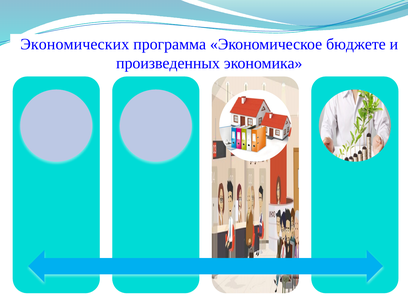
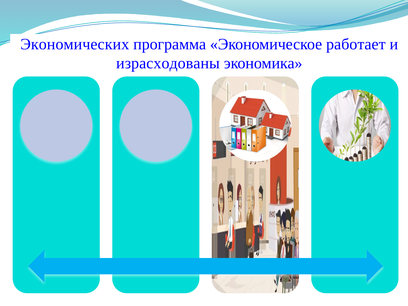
бюджете: бюджете -> работает (356, 44)
произведенных: произведенных -> израсходованы (168, 63)
